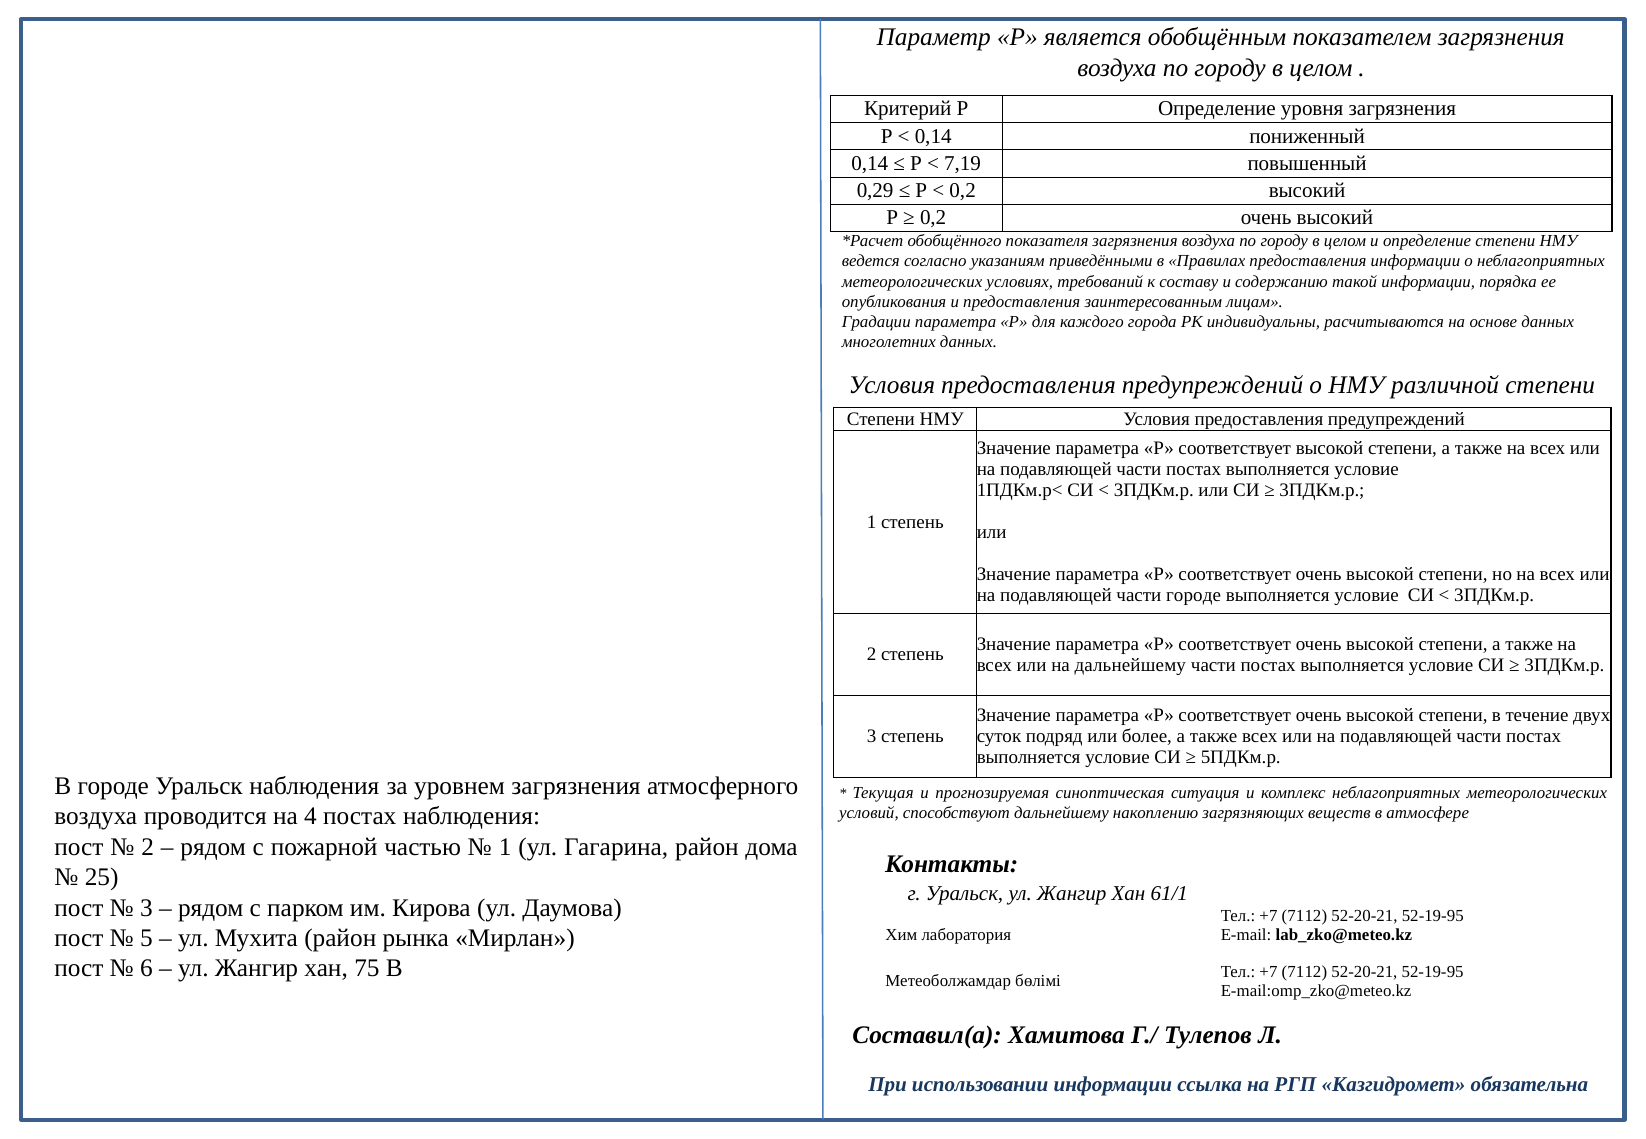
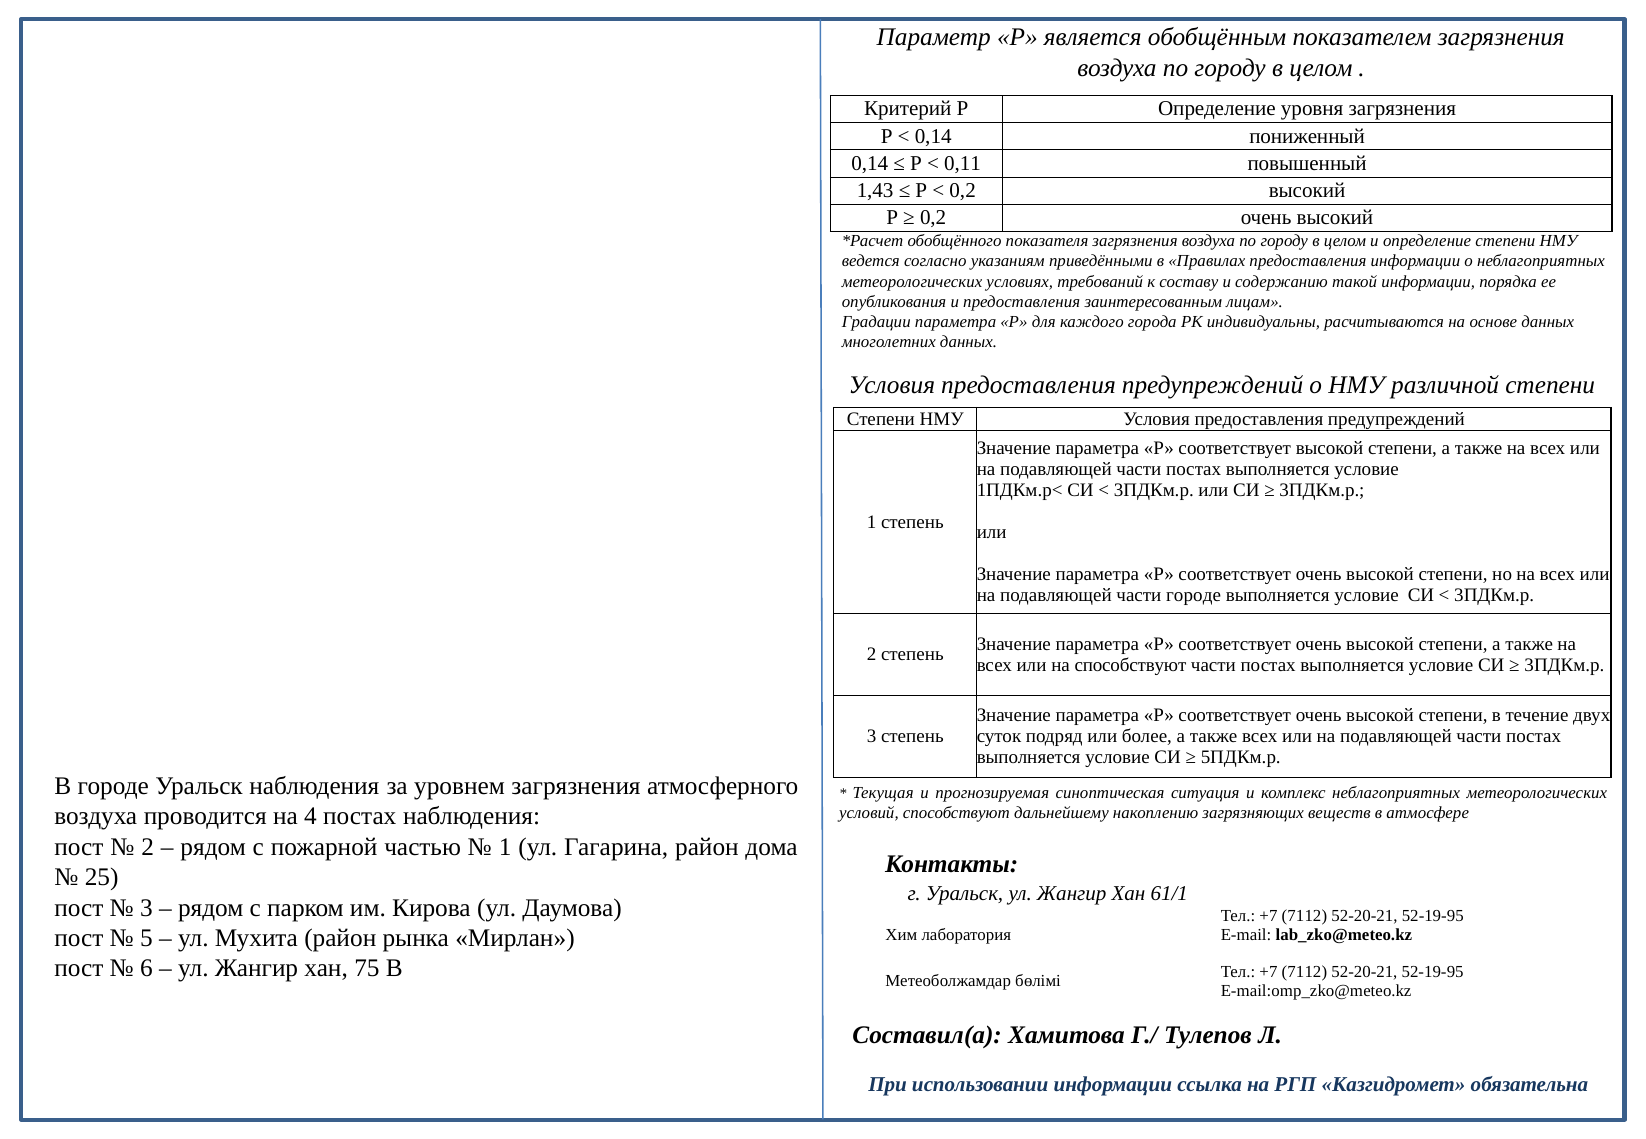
7,19: 7,19 -> 0,11 (962, 163)
0,29: 0,29 -> 1,43 (875, 191)
на дальнейшему: дальнейшему -> способствуют (1130, 665)
